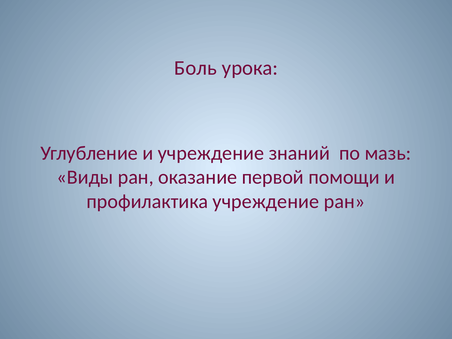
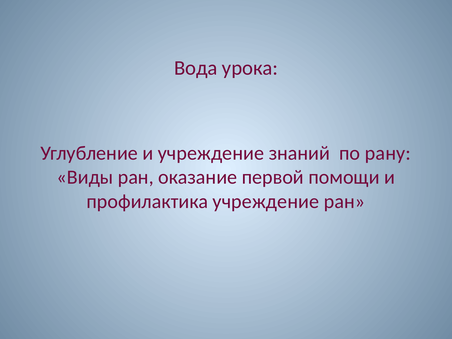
Боль: Боль -> Вода (196, 68)
мазь: мазь -> рану (388, 153)
